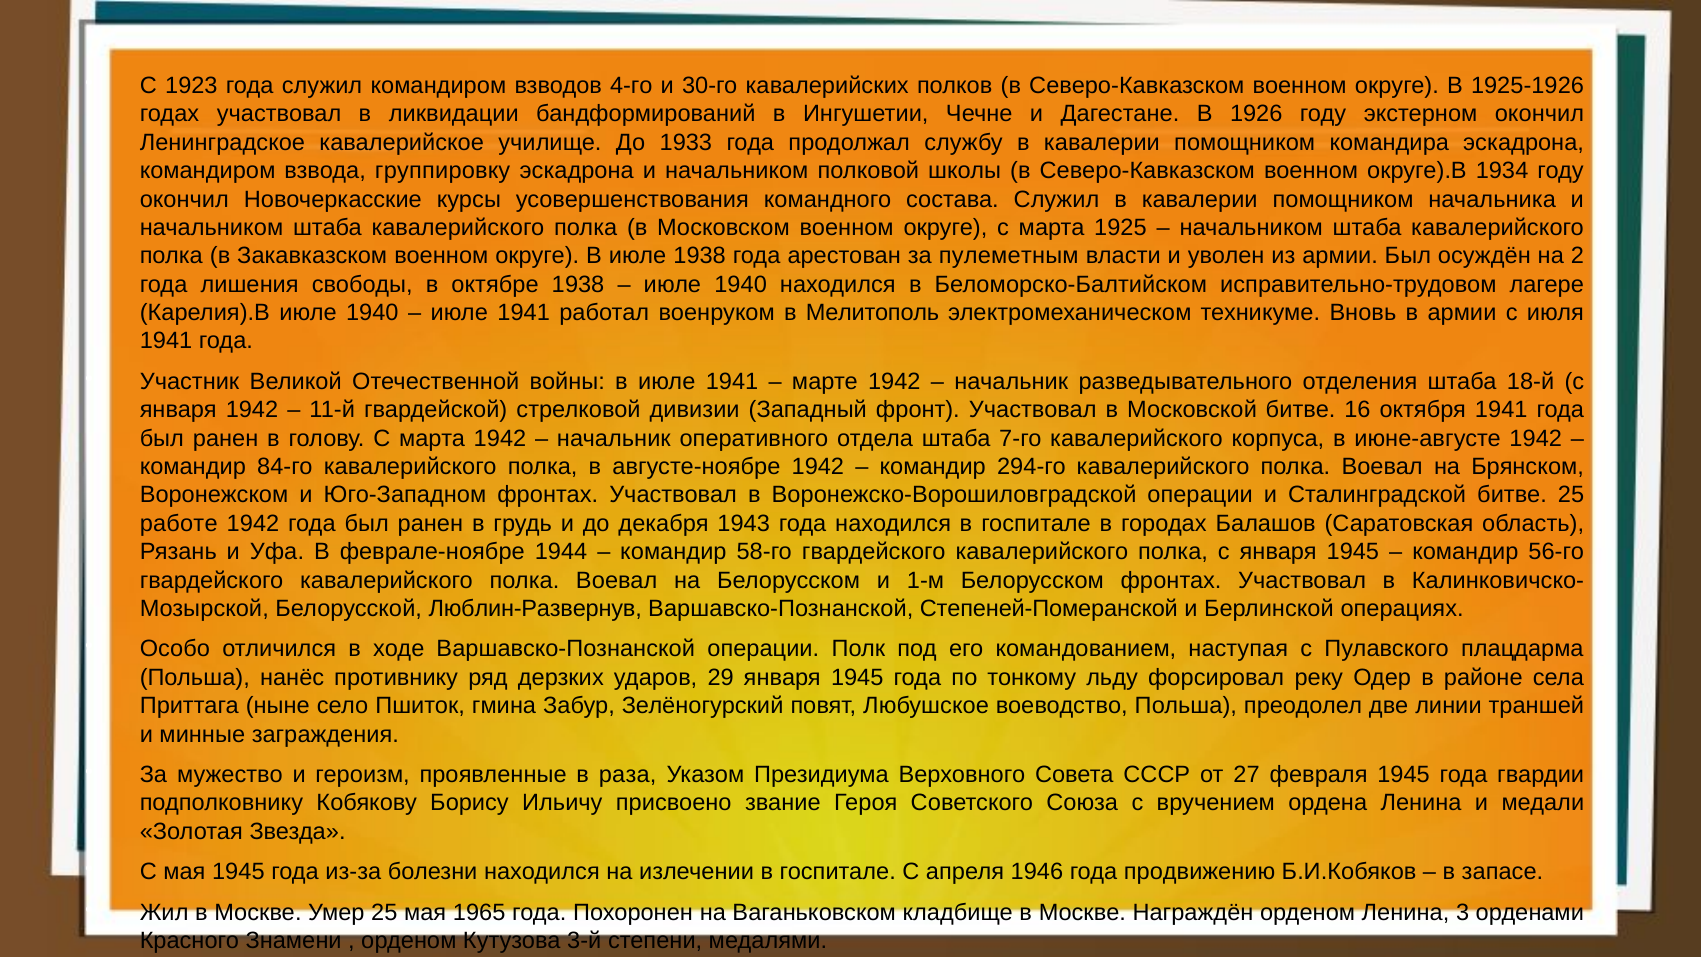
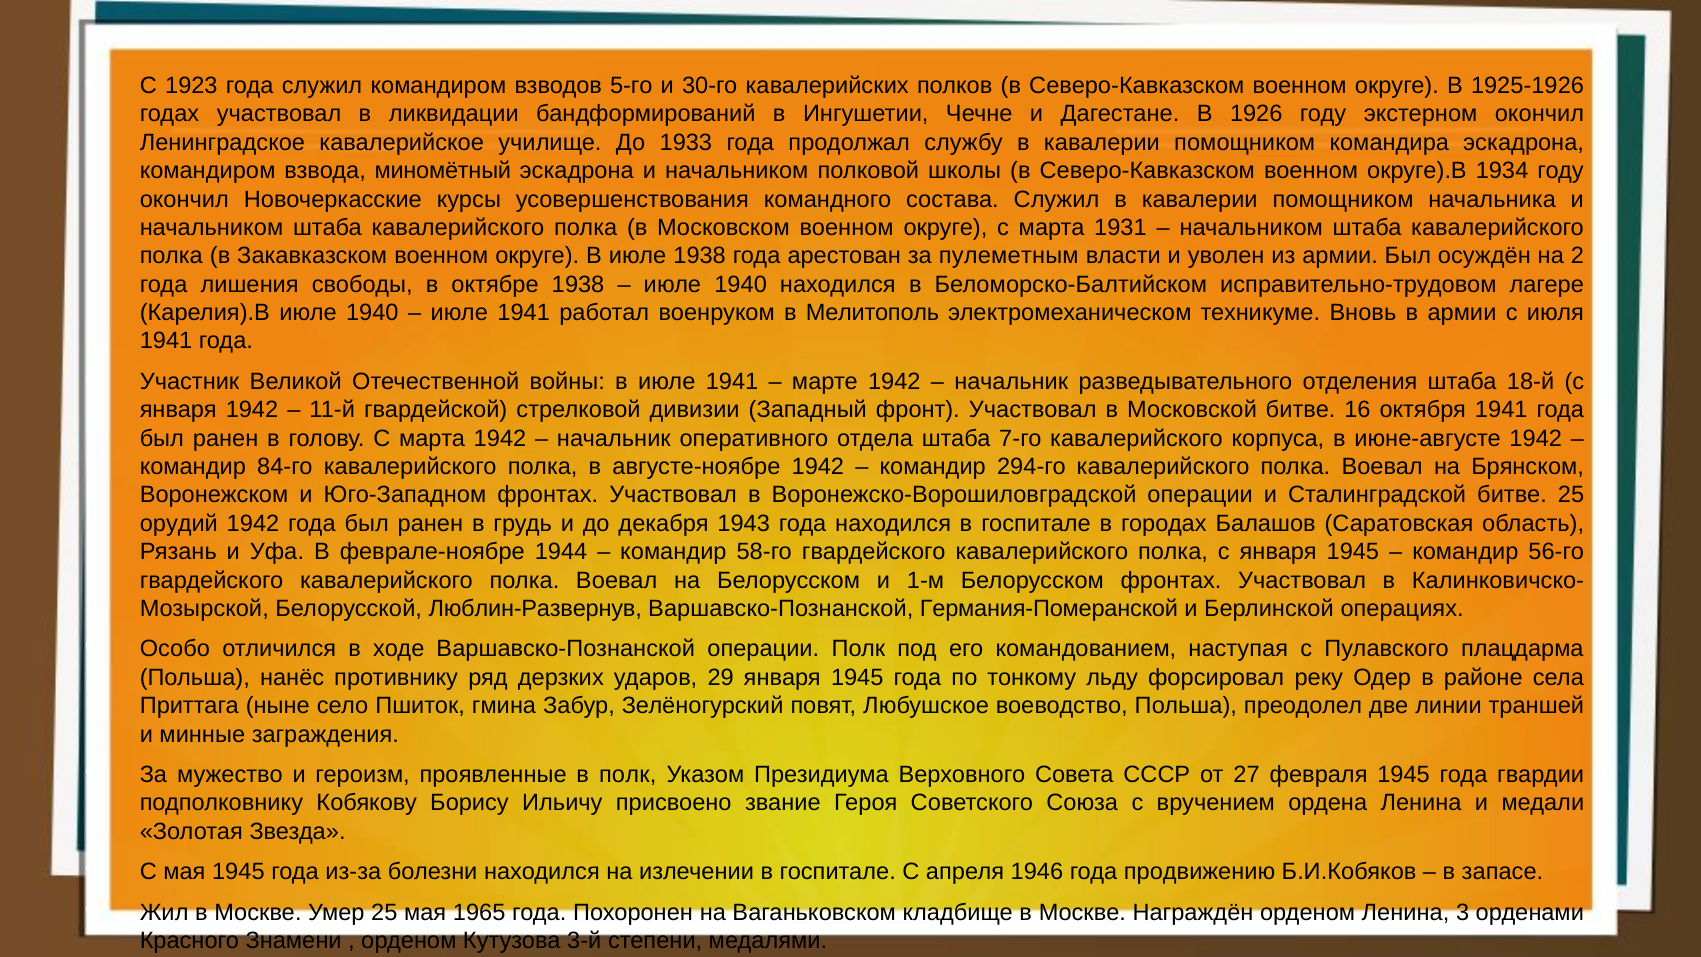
4-го: 4-го -> 5-го (631, 86)
группировку: группировку -> миномётный (443, 171)
1925: 1925 -> 1931 (1120, 228)
работе: работе -> орудий (179, 523)
Степеней-Померанской: Степеней-Померанской -> Германия-Померанской (1049, 609)
в раза: раза -> полк (628, 775)
